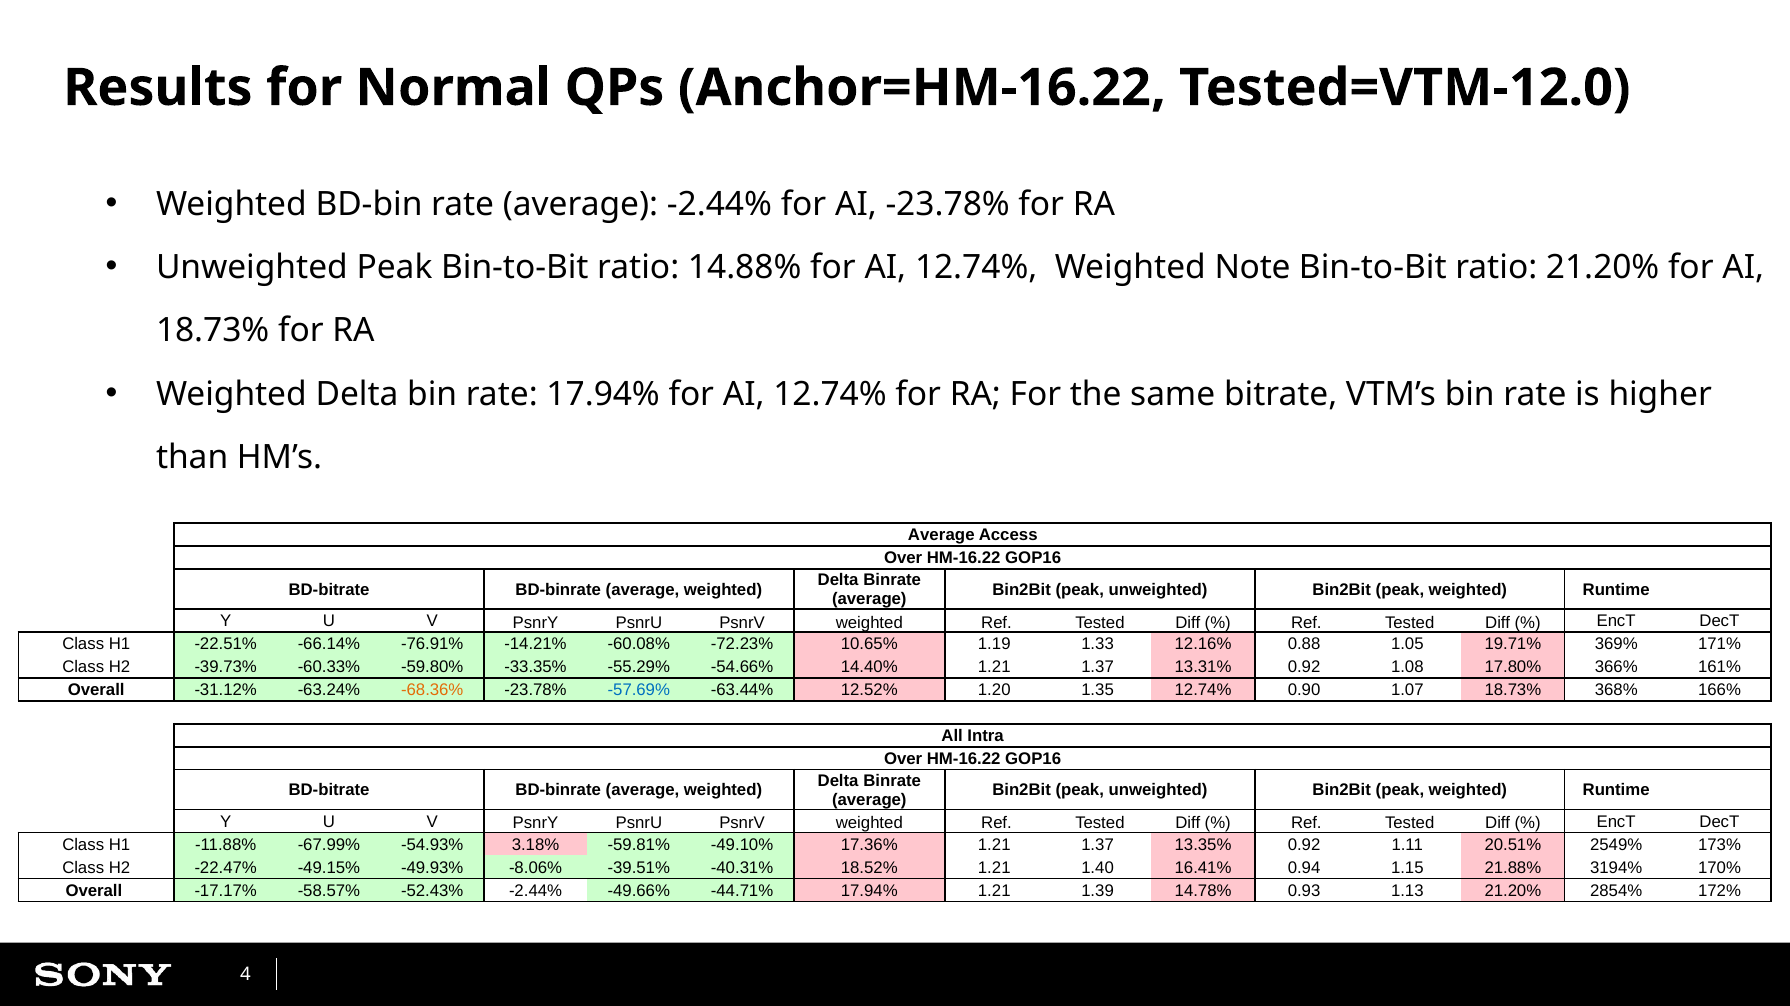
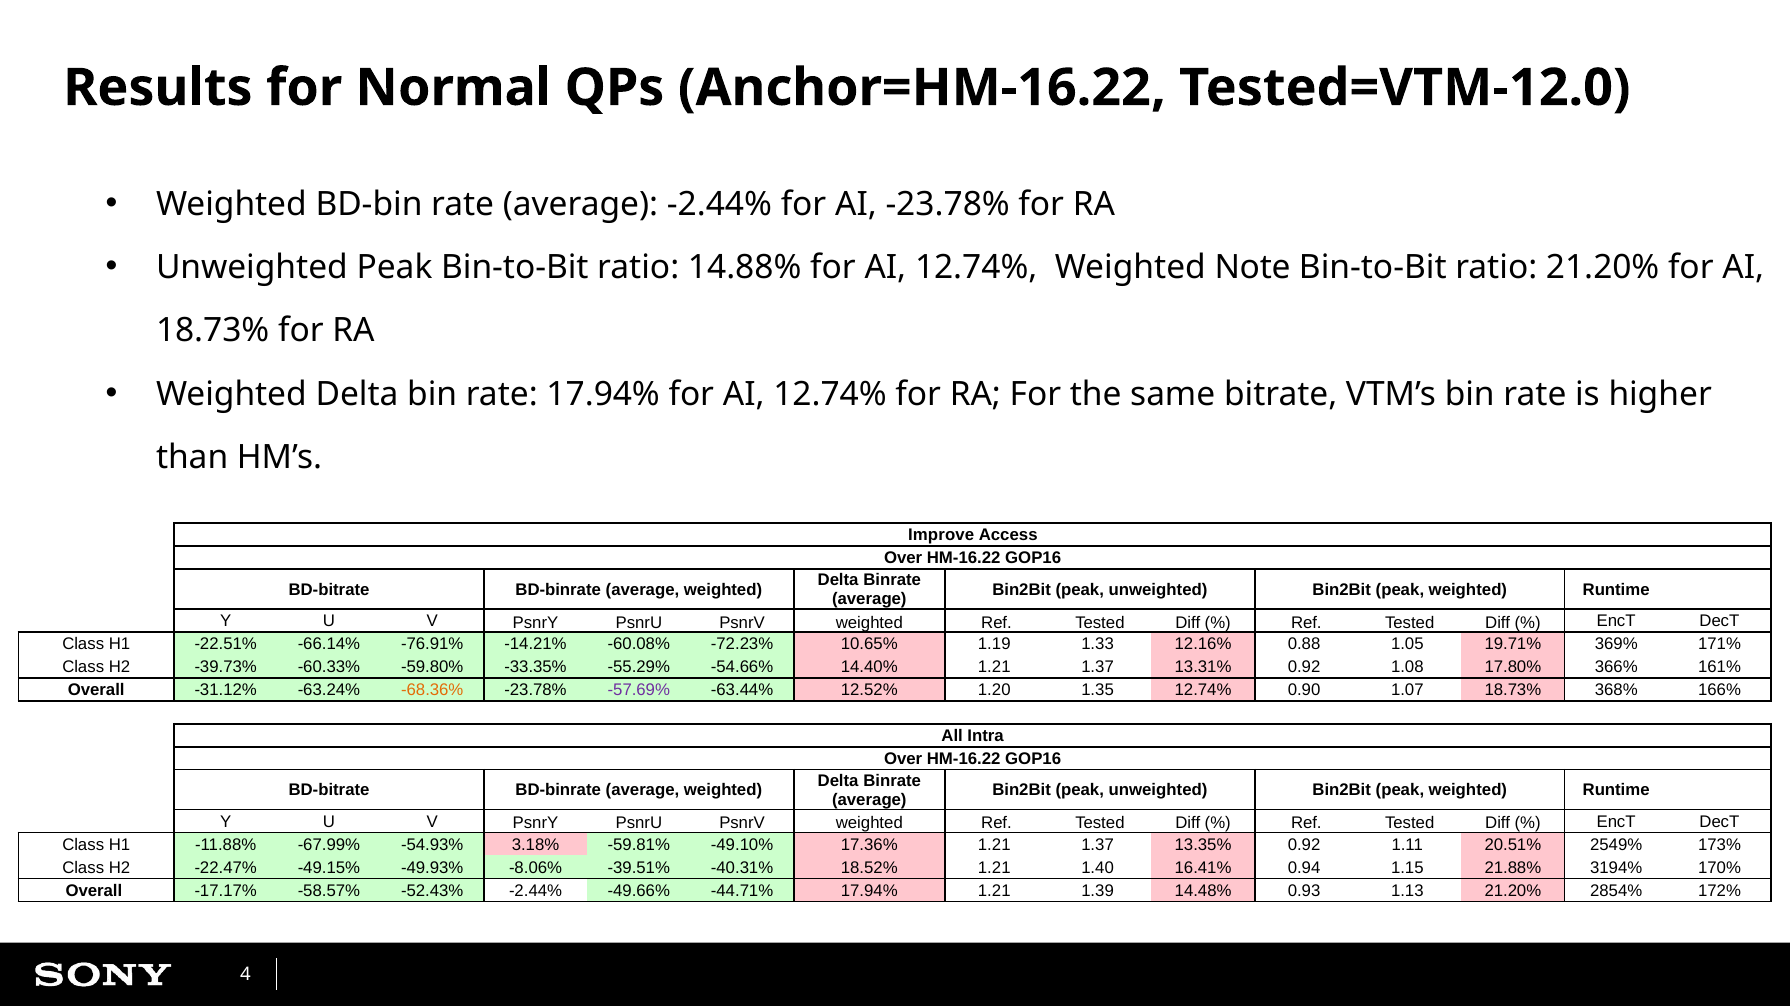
Average: Average -> Improve (941, 535)
-57.69% colour: blue -> purple (639, 690)
14.78%: 14.78% -> 14.48% (1203, 891)
